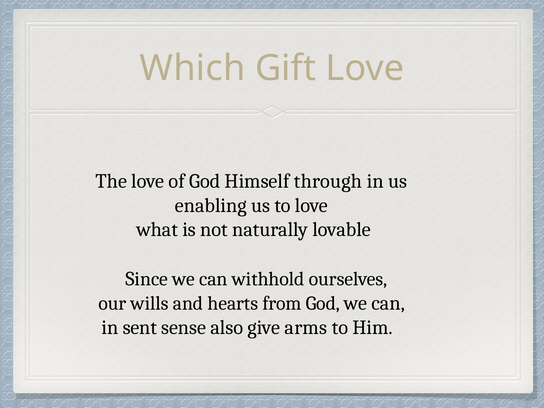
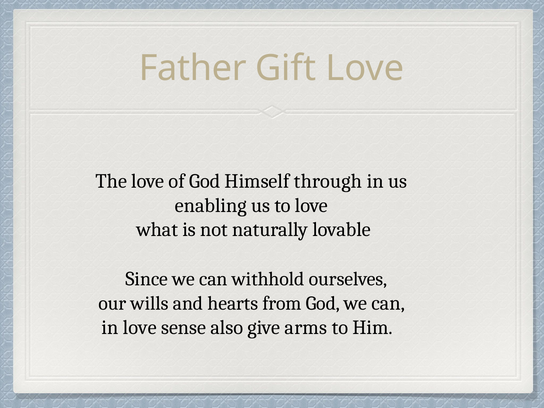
Which: Which -> Father (193, 68)
in sent: sent -> love (140, 327)
